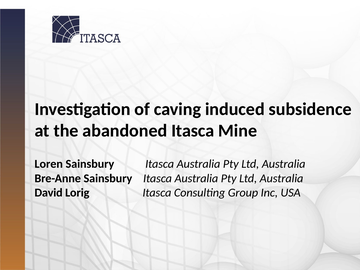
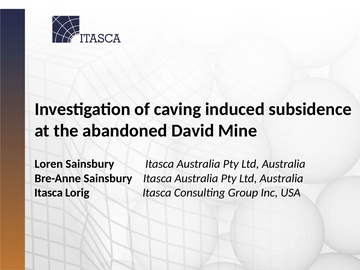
abandoned Itasca: Itasca -> David (193, 131)
David: David -> Itasca (49, 193)
